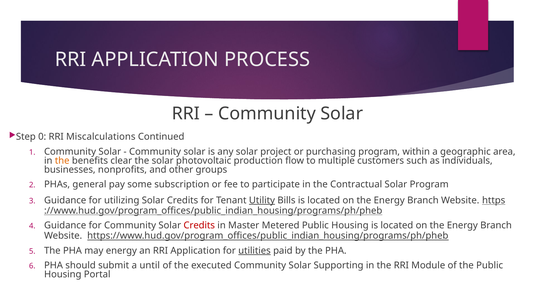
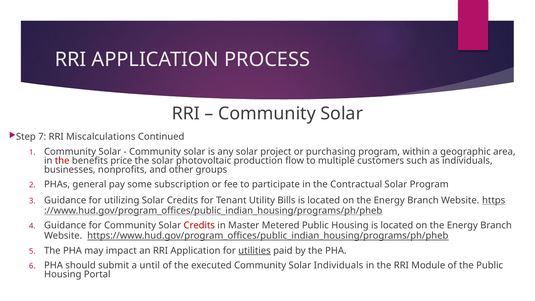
0: 0 -> 7 (42, 137)
the colour: orange -> red (62, 161)
clear: clear -> price (121, 161)
Utility underline: present -> none (262, 200)
may energy: energy -> impact (121, 251)
Solar Supporting: Supporting -> Individuals (338, 265)
